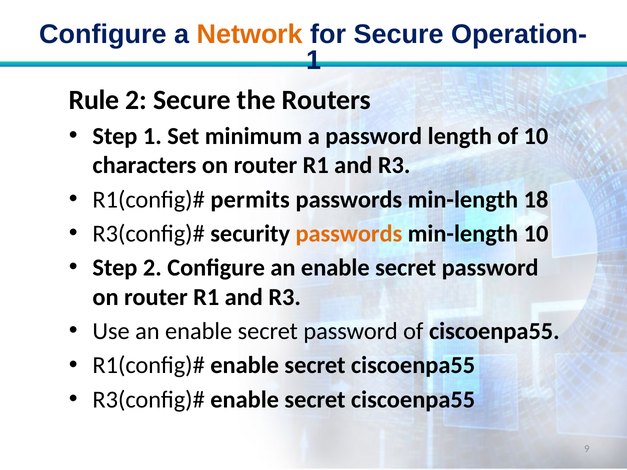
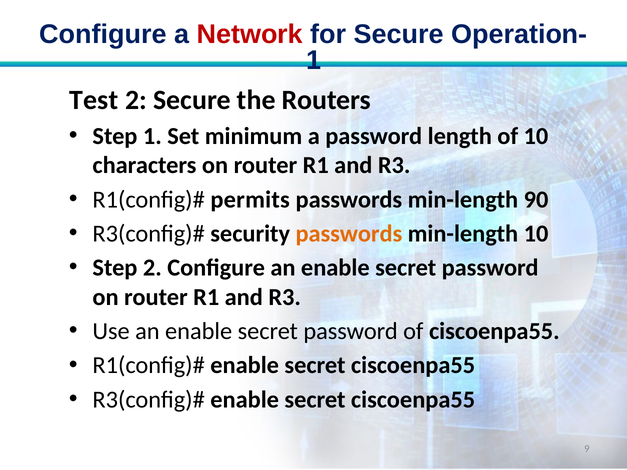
Network colour: orange -> red (250, 34)
Rule: Rule -> Test (94, 100)
18: 18 -> 90 (536, 200)
